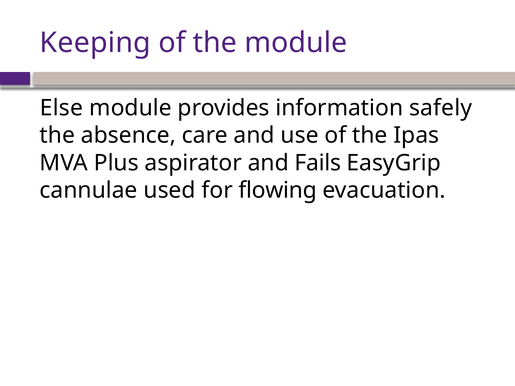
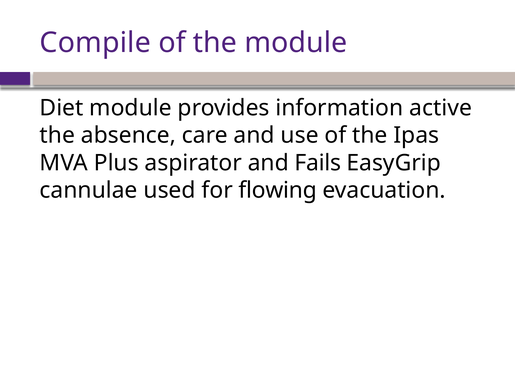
Keeping: Keeping -> Compile (95, 43)
Else: Else -> Diet (62, 108)
safely: safely -> active (441, 108)
